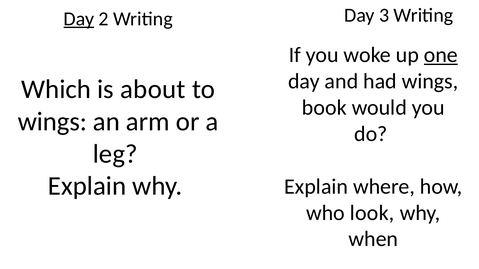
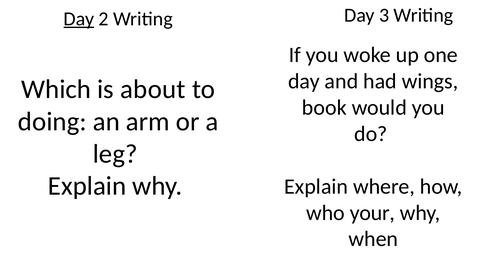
one underline: present -> none (441, 55)
wings: wings -> doing (52, 122)
look: look -> your (372, 213)
